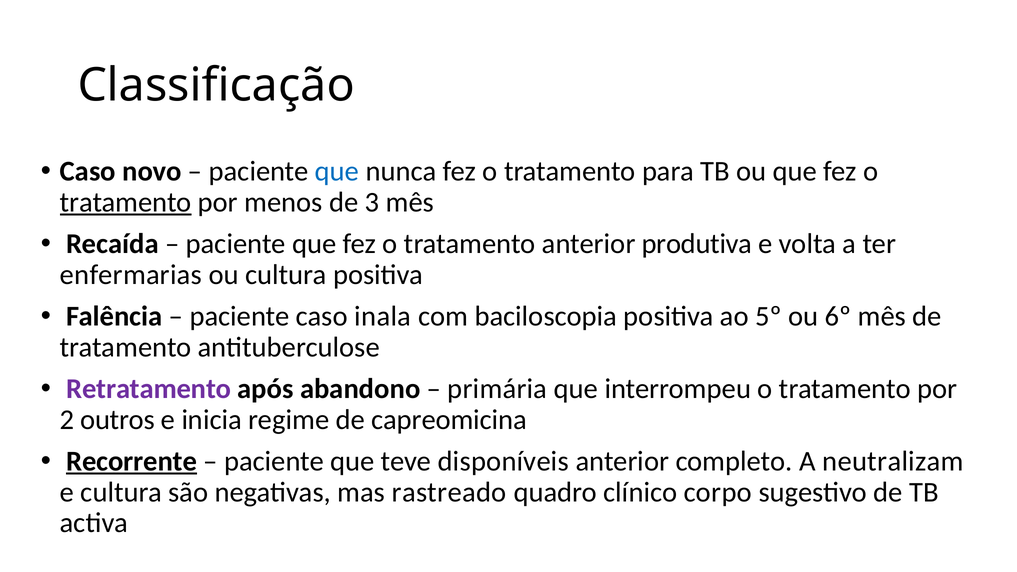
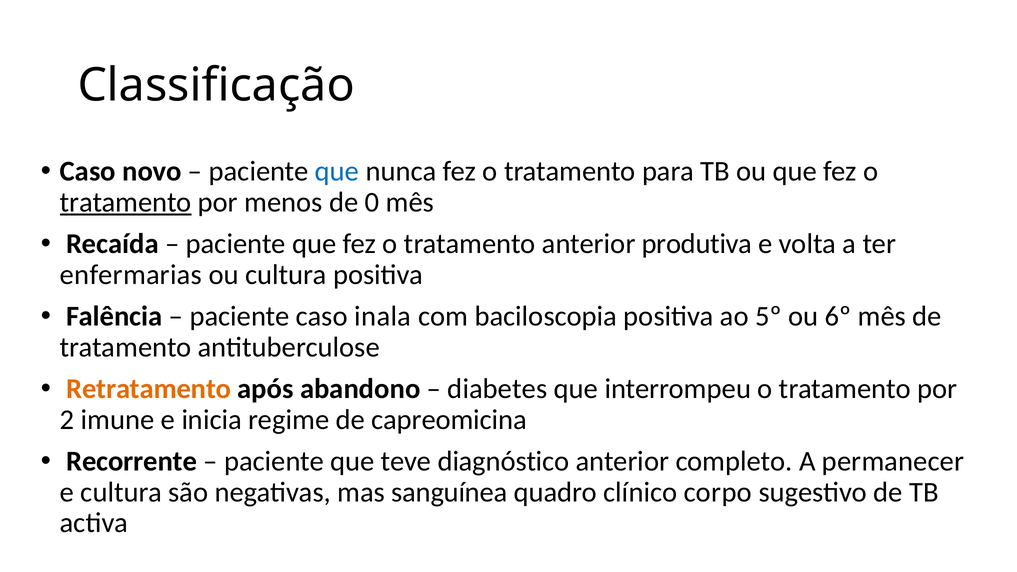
3: 3 -> 0 (372, 202)
Retratamento colour: purple -> orange (149, 389)
primária: primária -> diabetes (497, 389)
outros: outros -> imune (118, 420)
Recorrente underline: present -> none (132, 461)
disponíveis: disponíveis -> diagnóstico (503, 461)
neutralizam: neutralizam -> permanecer (893, 461)
rastreado: rastreado -> sanguínea (449, 492)
